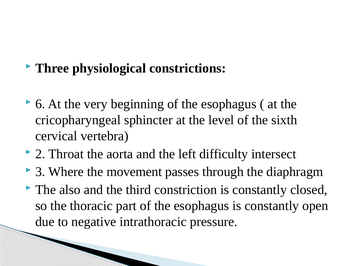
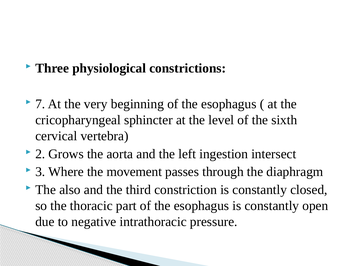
6: 6 -> 7 (40, 104)
Throat: Throat -> Grows (66, 154)
difficulty: difficulty -> ingestion (224, 154)
